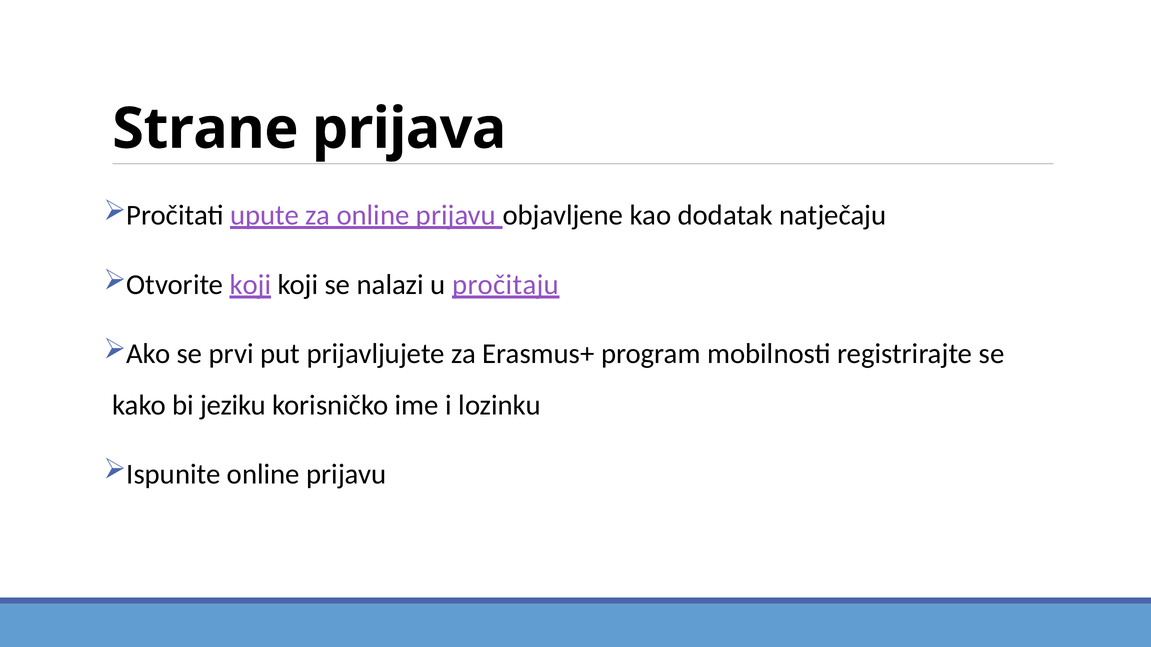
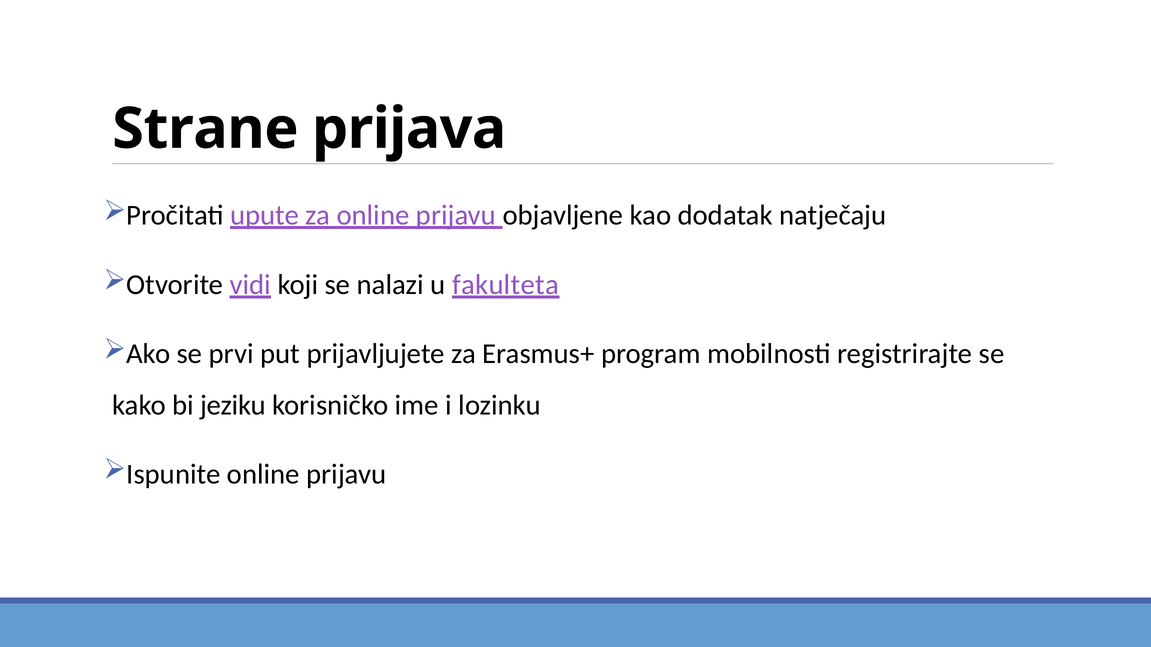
Otvorite koji: koji -> vidi (250, 285)
pročitaju: pročitaju -> fakulteta (506, 285)
